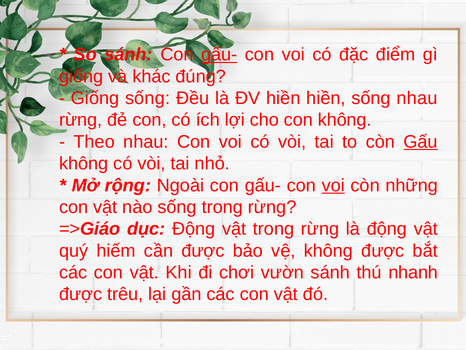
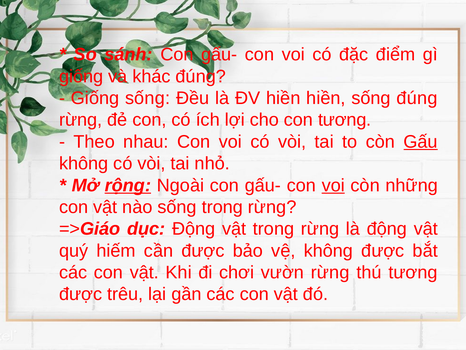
gấu- underline: present -> none (219, 55)
sống nhau: nhau -> đúng (417, 98)
con không: không -> tương (345, 120)
rộng underline: none -> present (128, 185)
vườn sánh: sánh -> rừng (330, 272)
thú nhanh: nhanh -> tương (413, 272)
